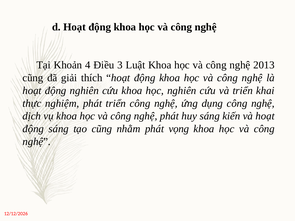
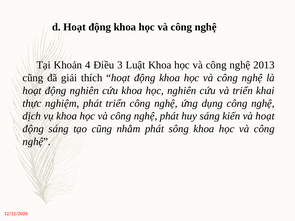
vọng: vọng -> sông (179, 129)
